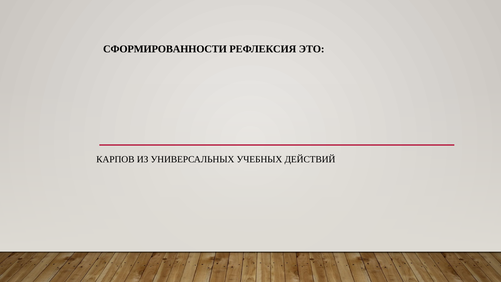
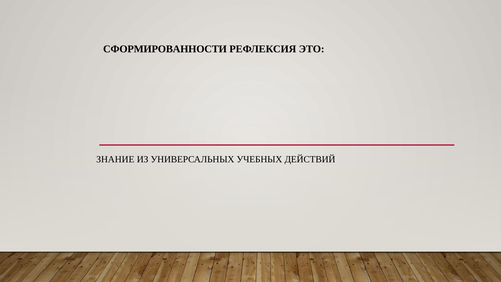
КАРПОВ: КАРПОВ -> ЗНАНИЕ (115, 159)
